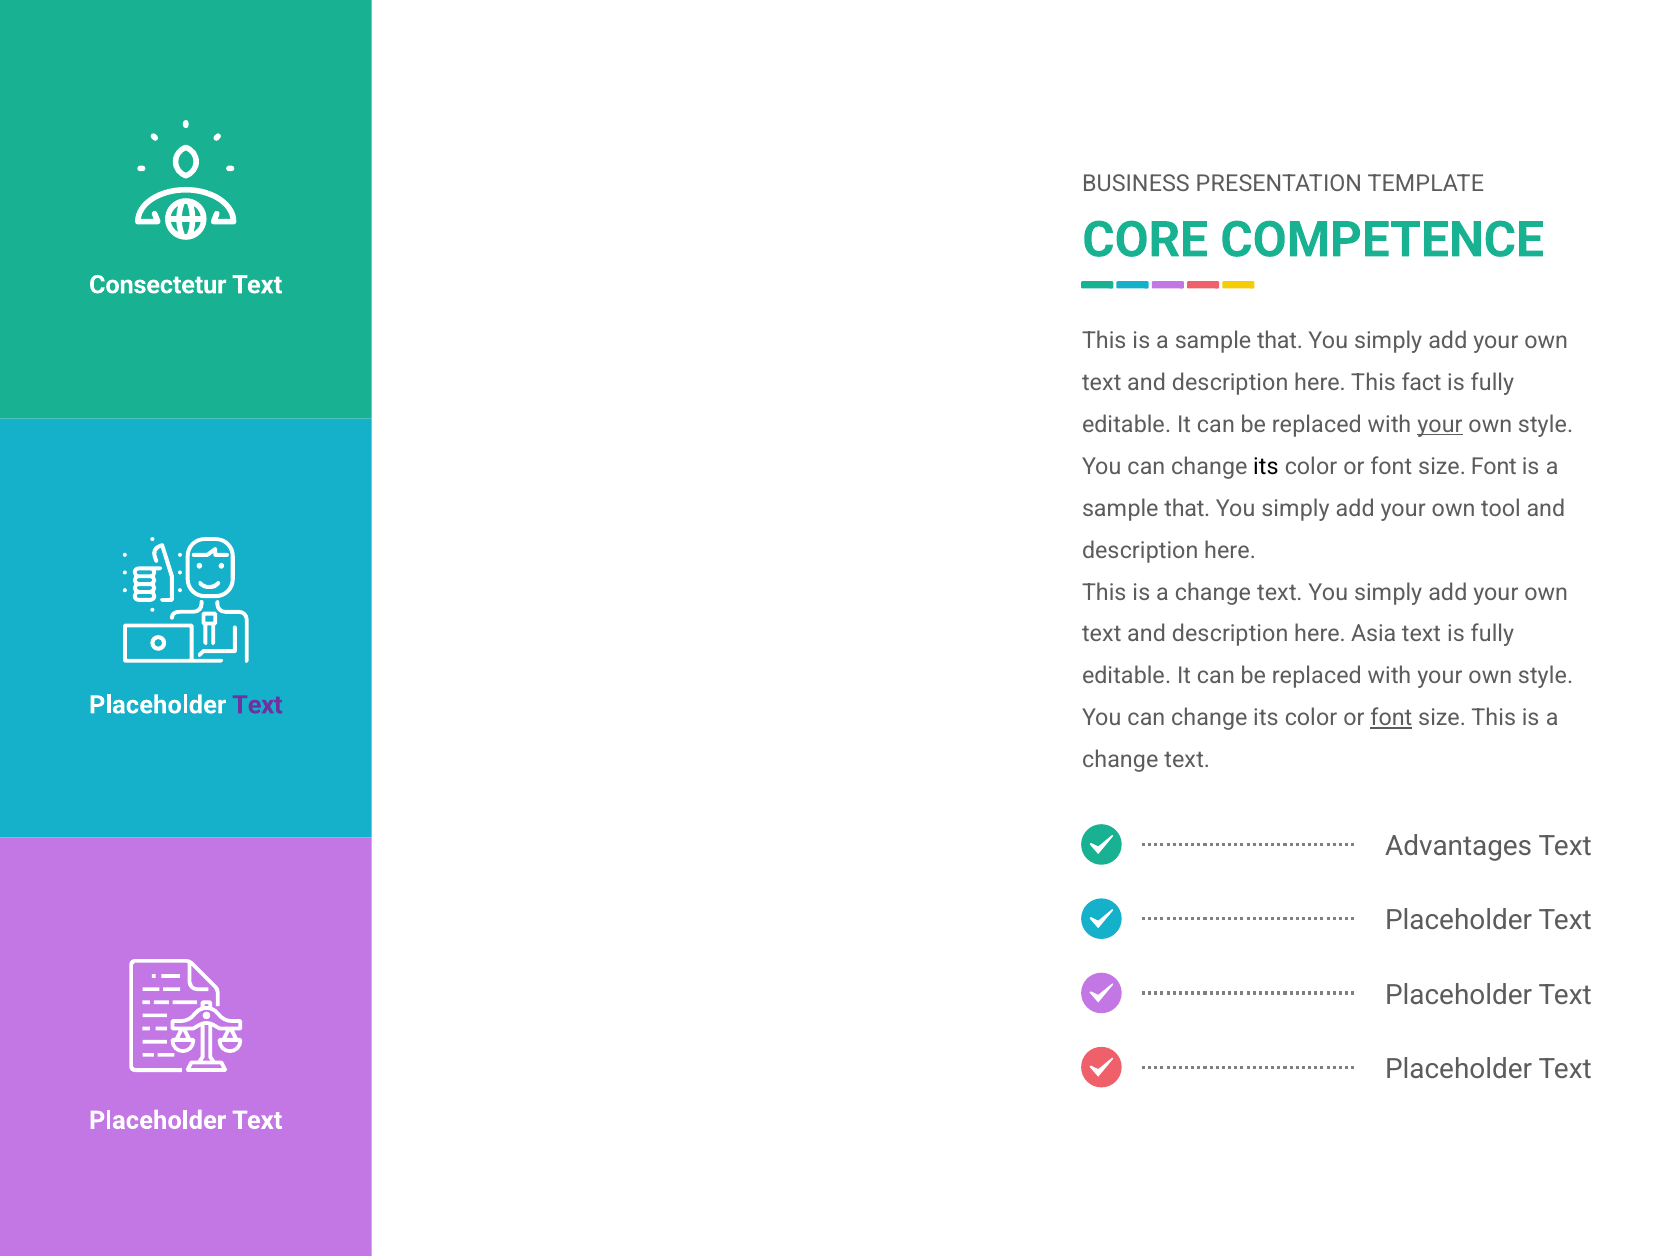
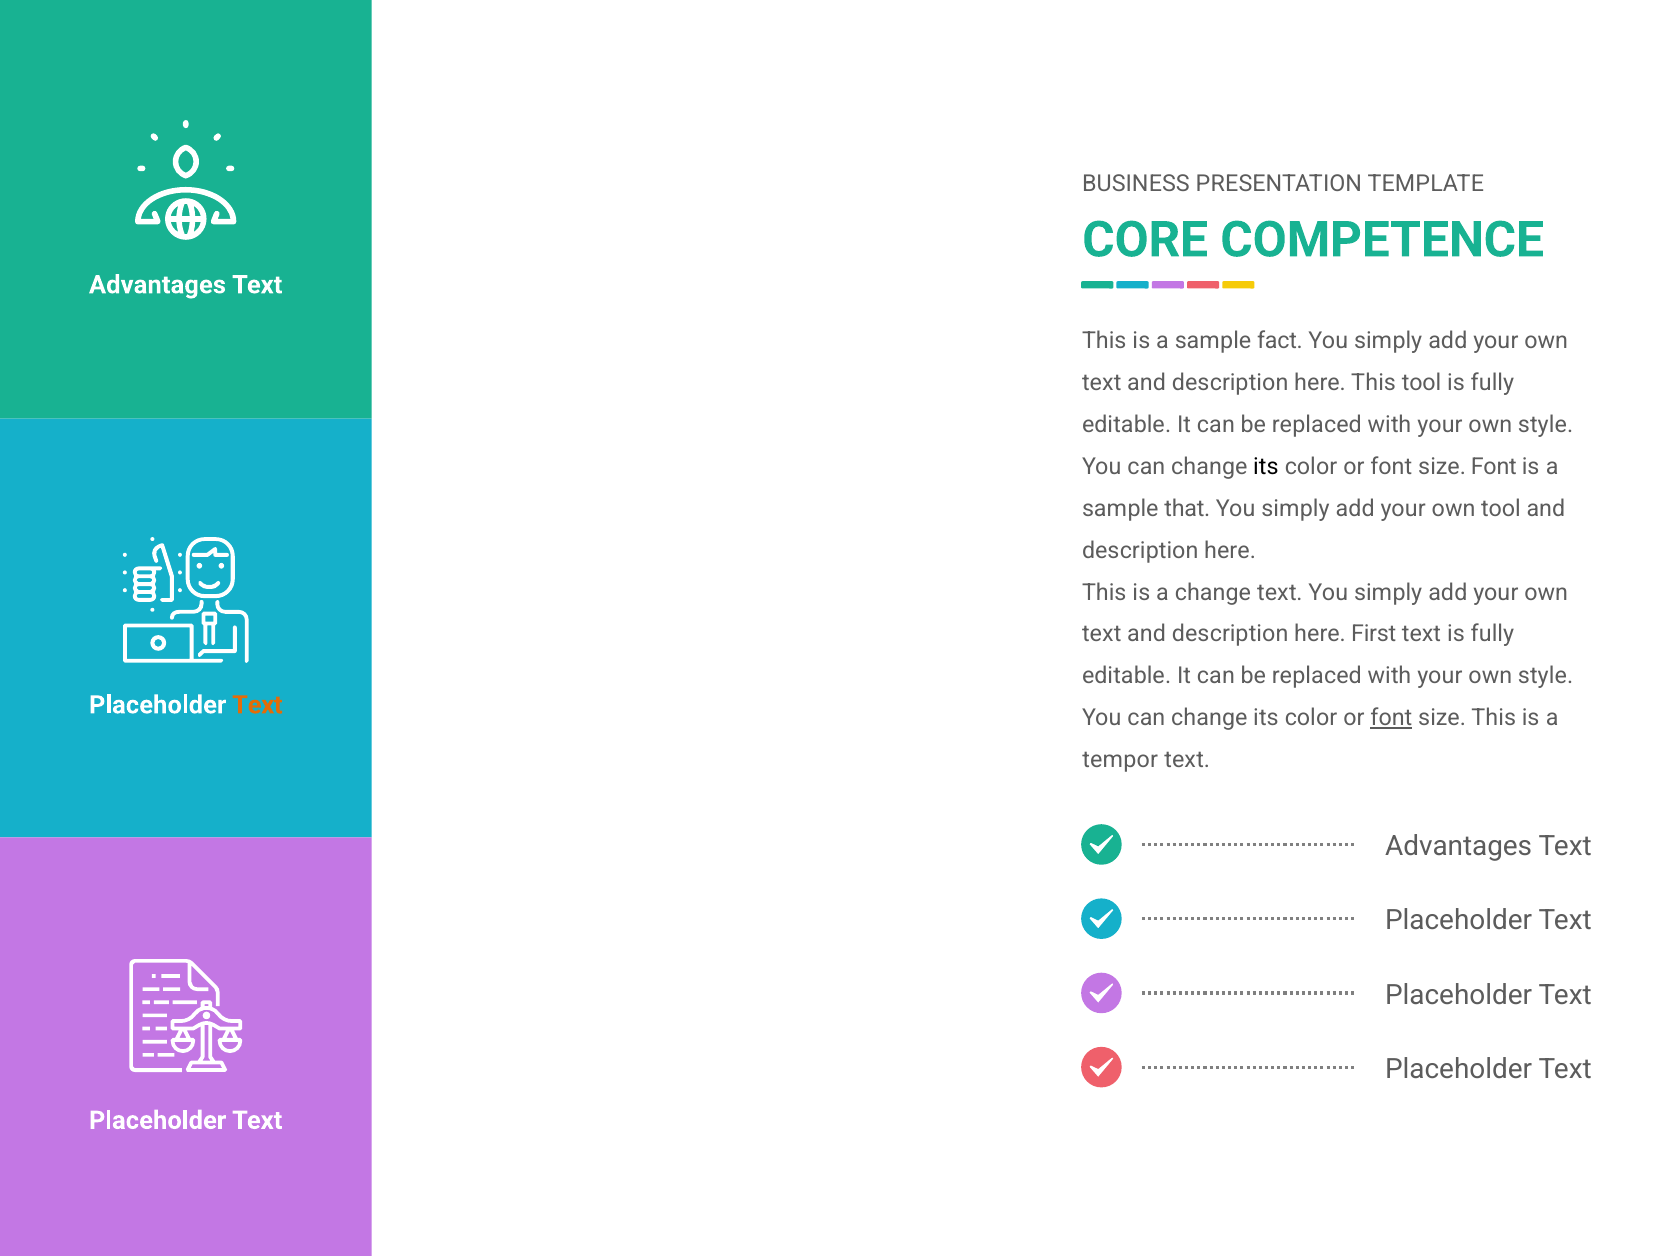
Consectetur: Consectetur -> Advantages (157, 285)
that: that -> fact (1280, 341)
This fact: fact -> tool (1421, 383)
your underline: present -> none (1440, 425)
Asia: Asia -> First (1374, 634)
Text colour: purple -> orange (257, 705)
change: change -> tempor (1120, 760)
